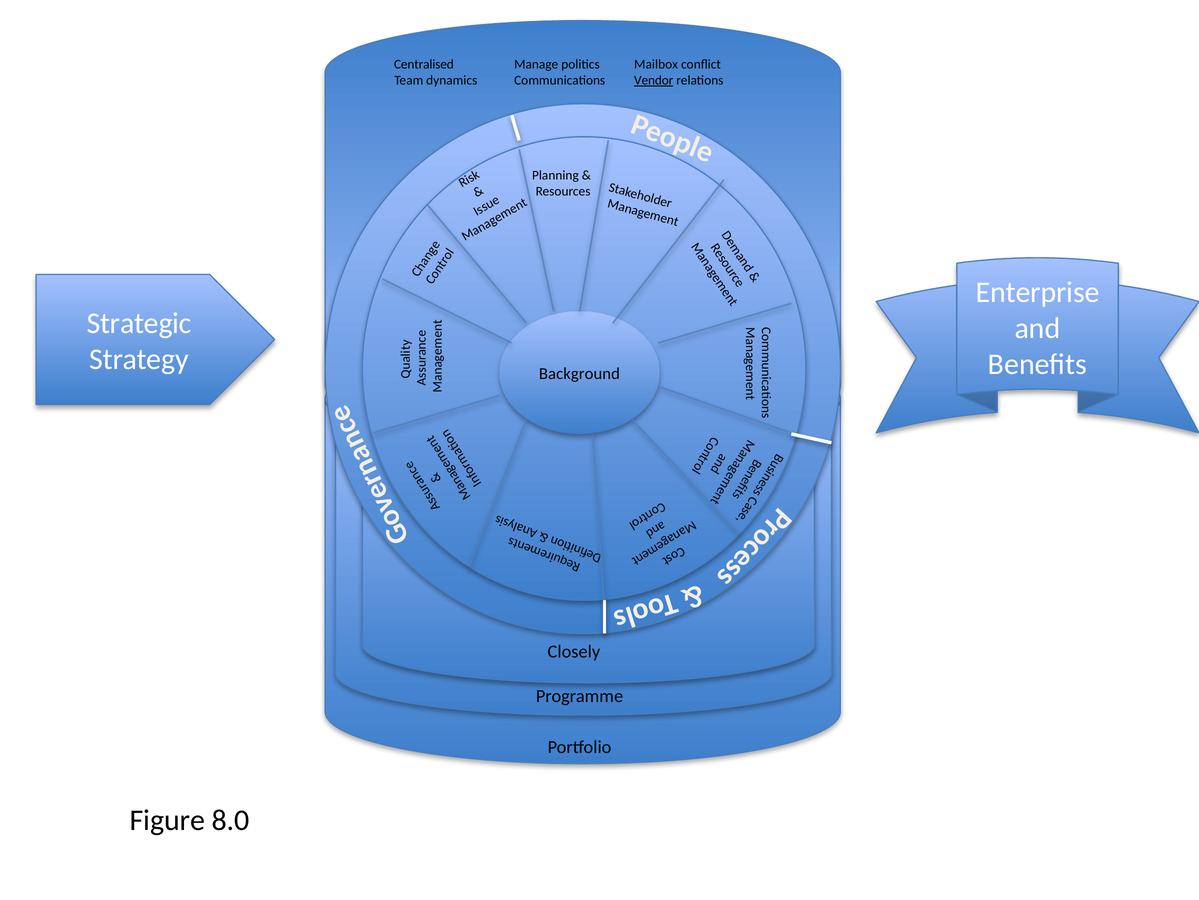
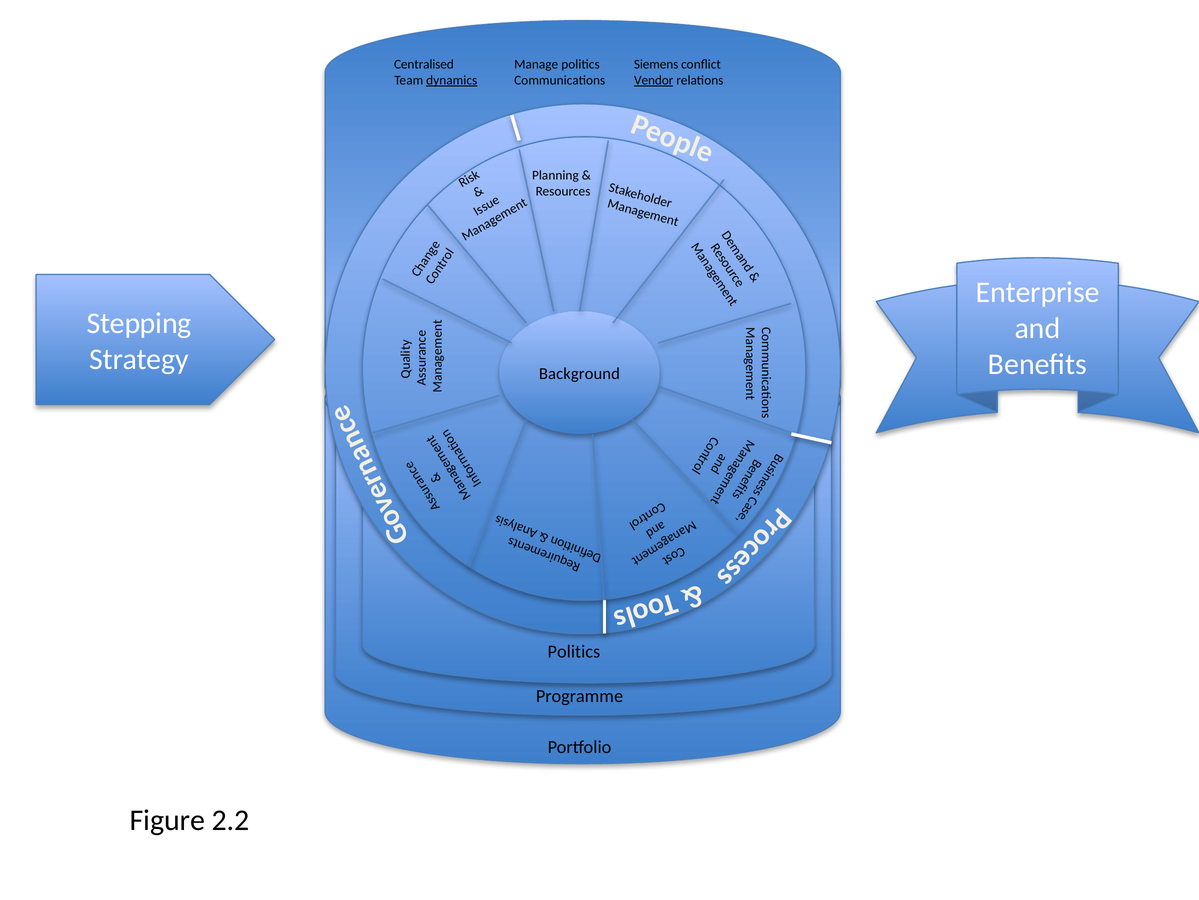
Mailbox: Mailbox -> Siemens (656, 64)
dynamics underline: none -> present (452, 80)
Strategic: Strategic -> Stepping (139, 323)
Closely: Closely -> Politics (574, 651)
8.0: 8.0 -> 2.2 (231, 820)
